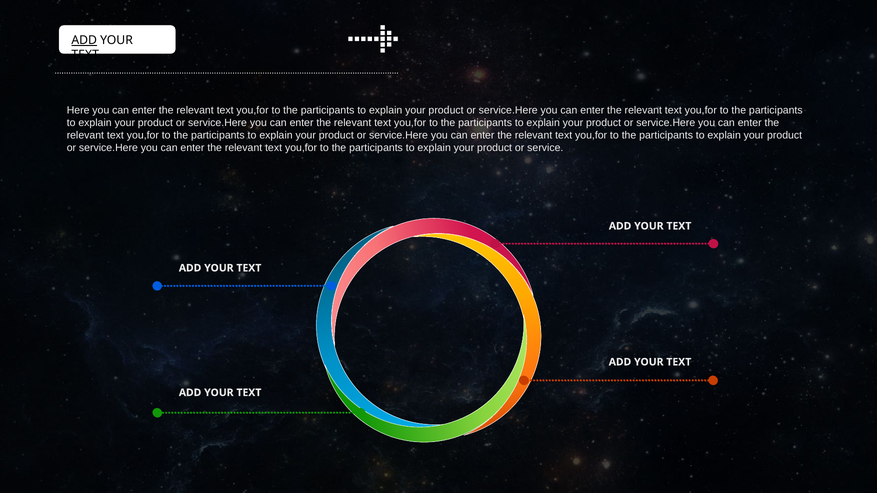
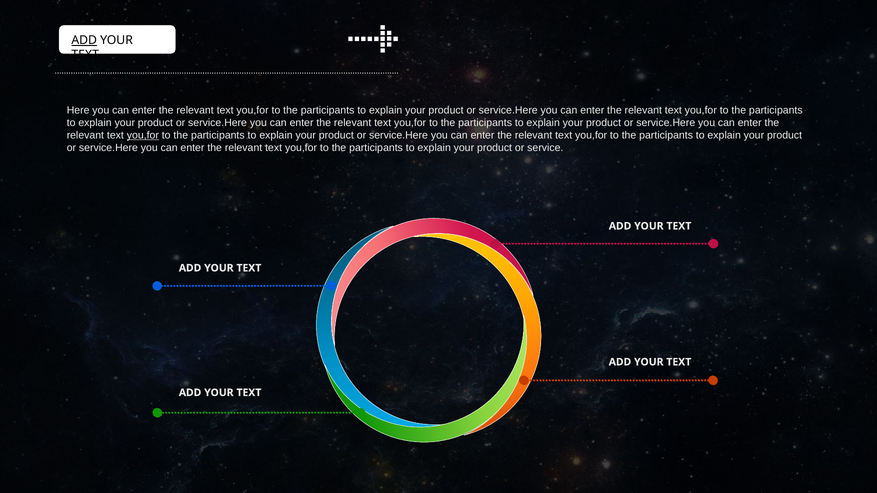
you,for underline: none -> present (143, 135)
